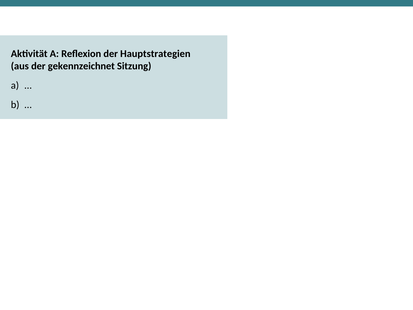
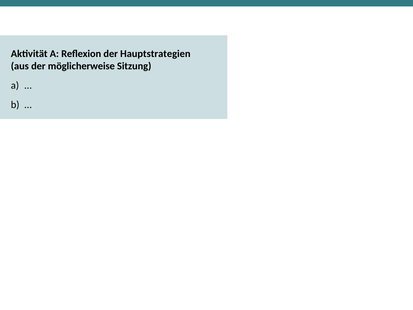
gekennzeichnet: gekennzeichnet -> möglicherweise (81, 66)
